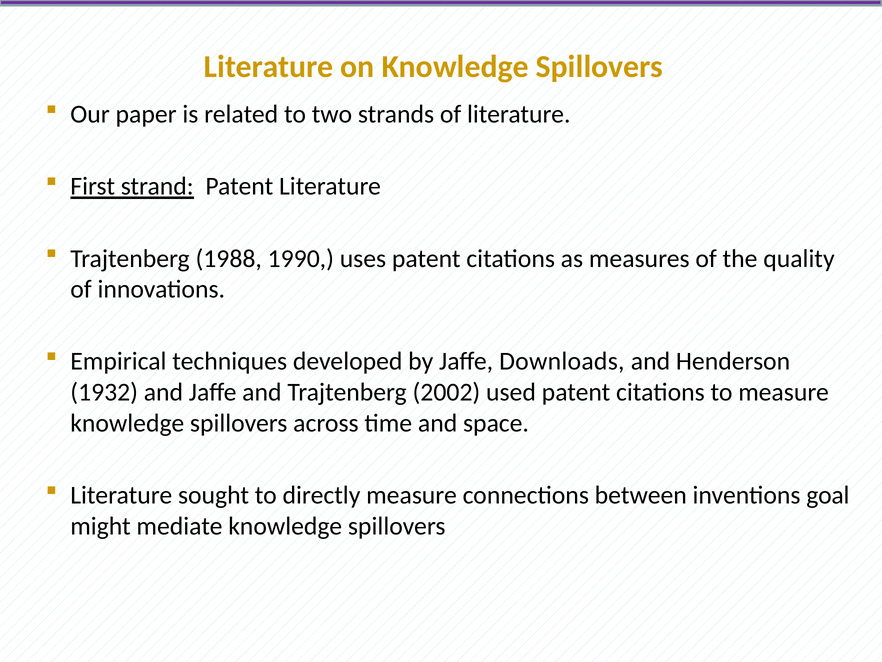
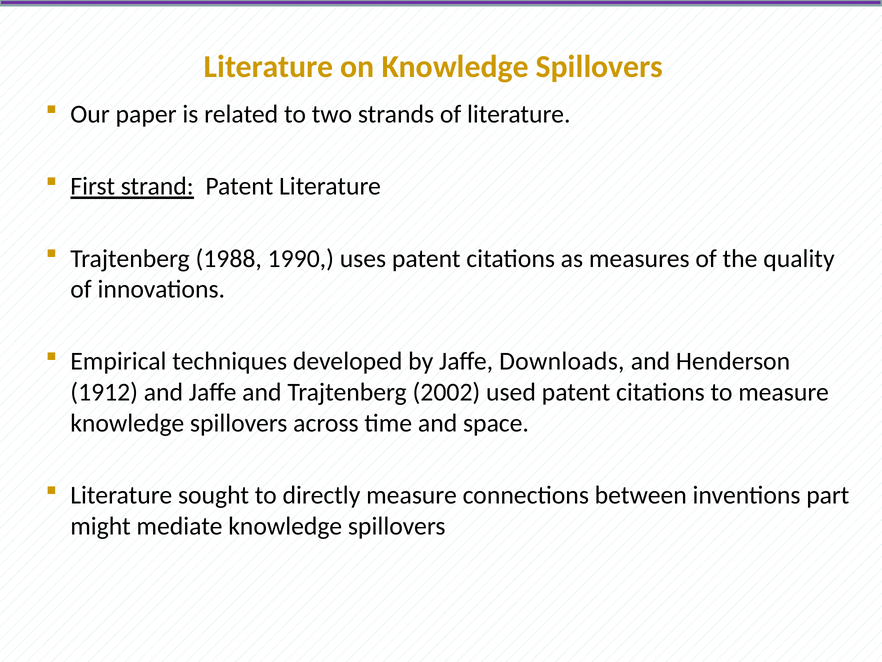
1932: 1932 -> 1912 (104, 392)
goal: goal -> part (828, 495)
